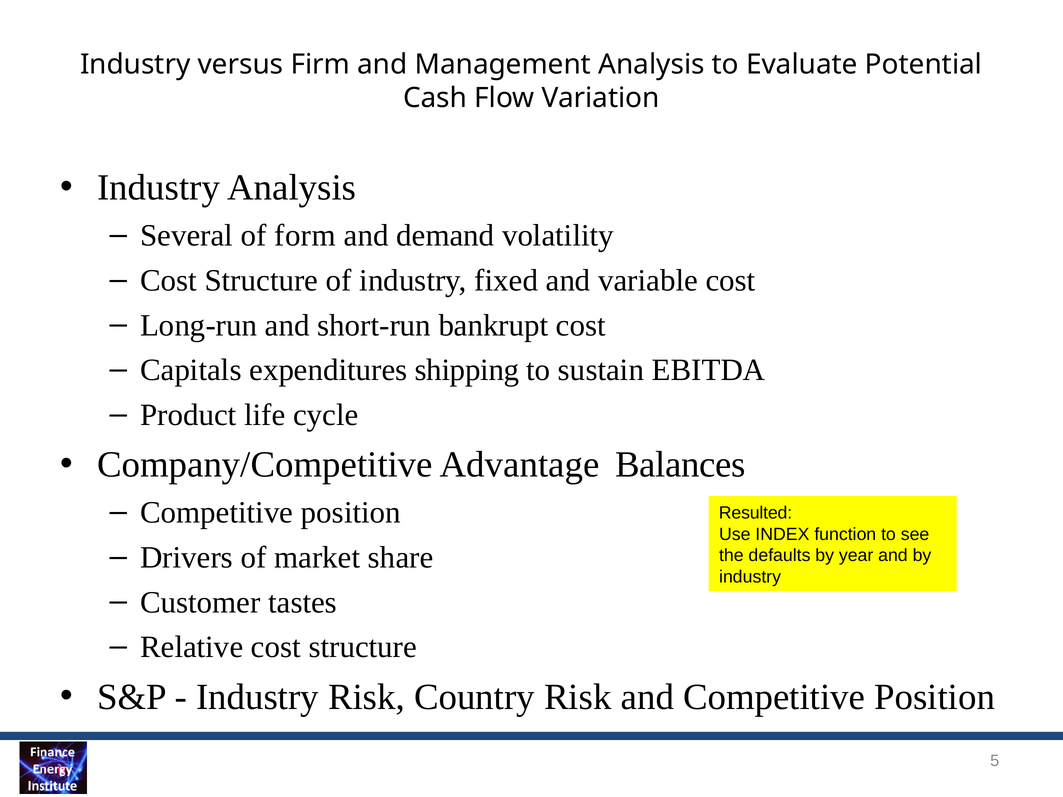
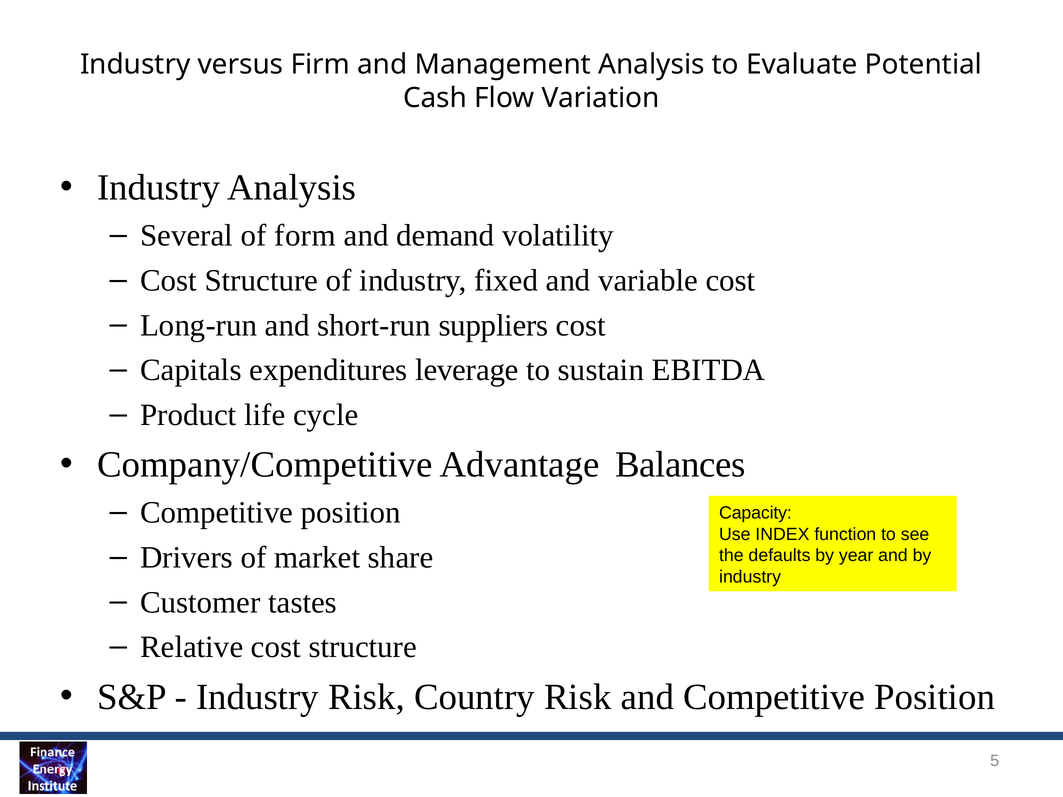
bankrupt: bankrupt -> suppliers (493, 325)
shipping: shipping -> leverage (467, 370)
Resulted: Resulted -> Capacity (755, 513)
